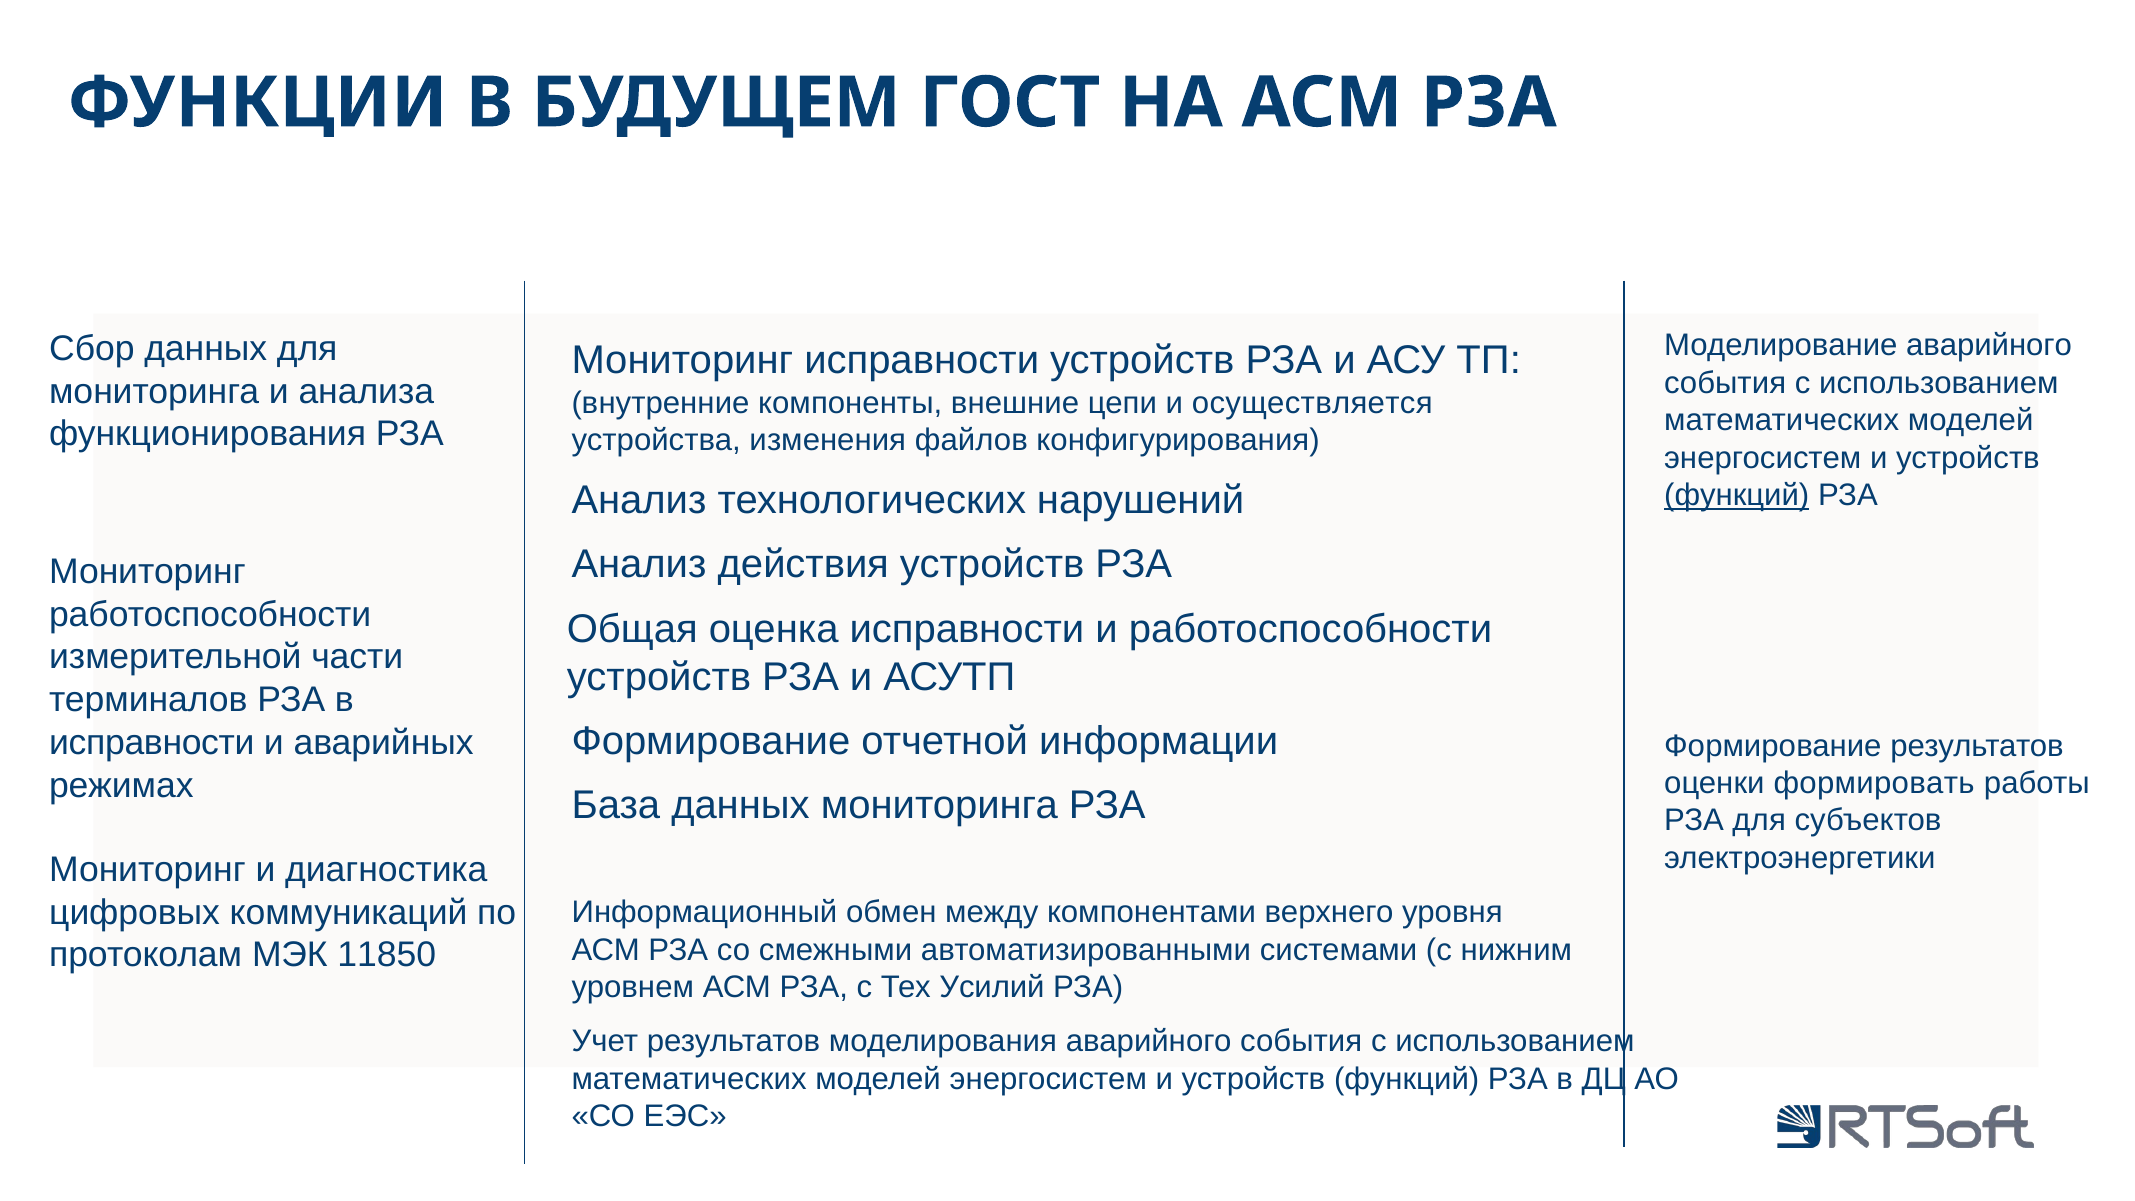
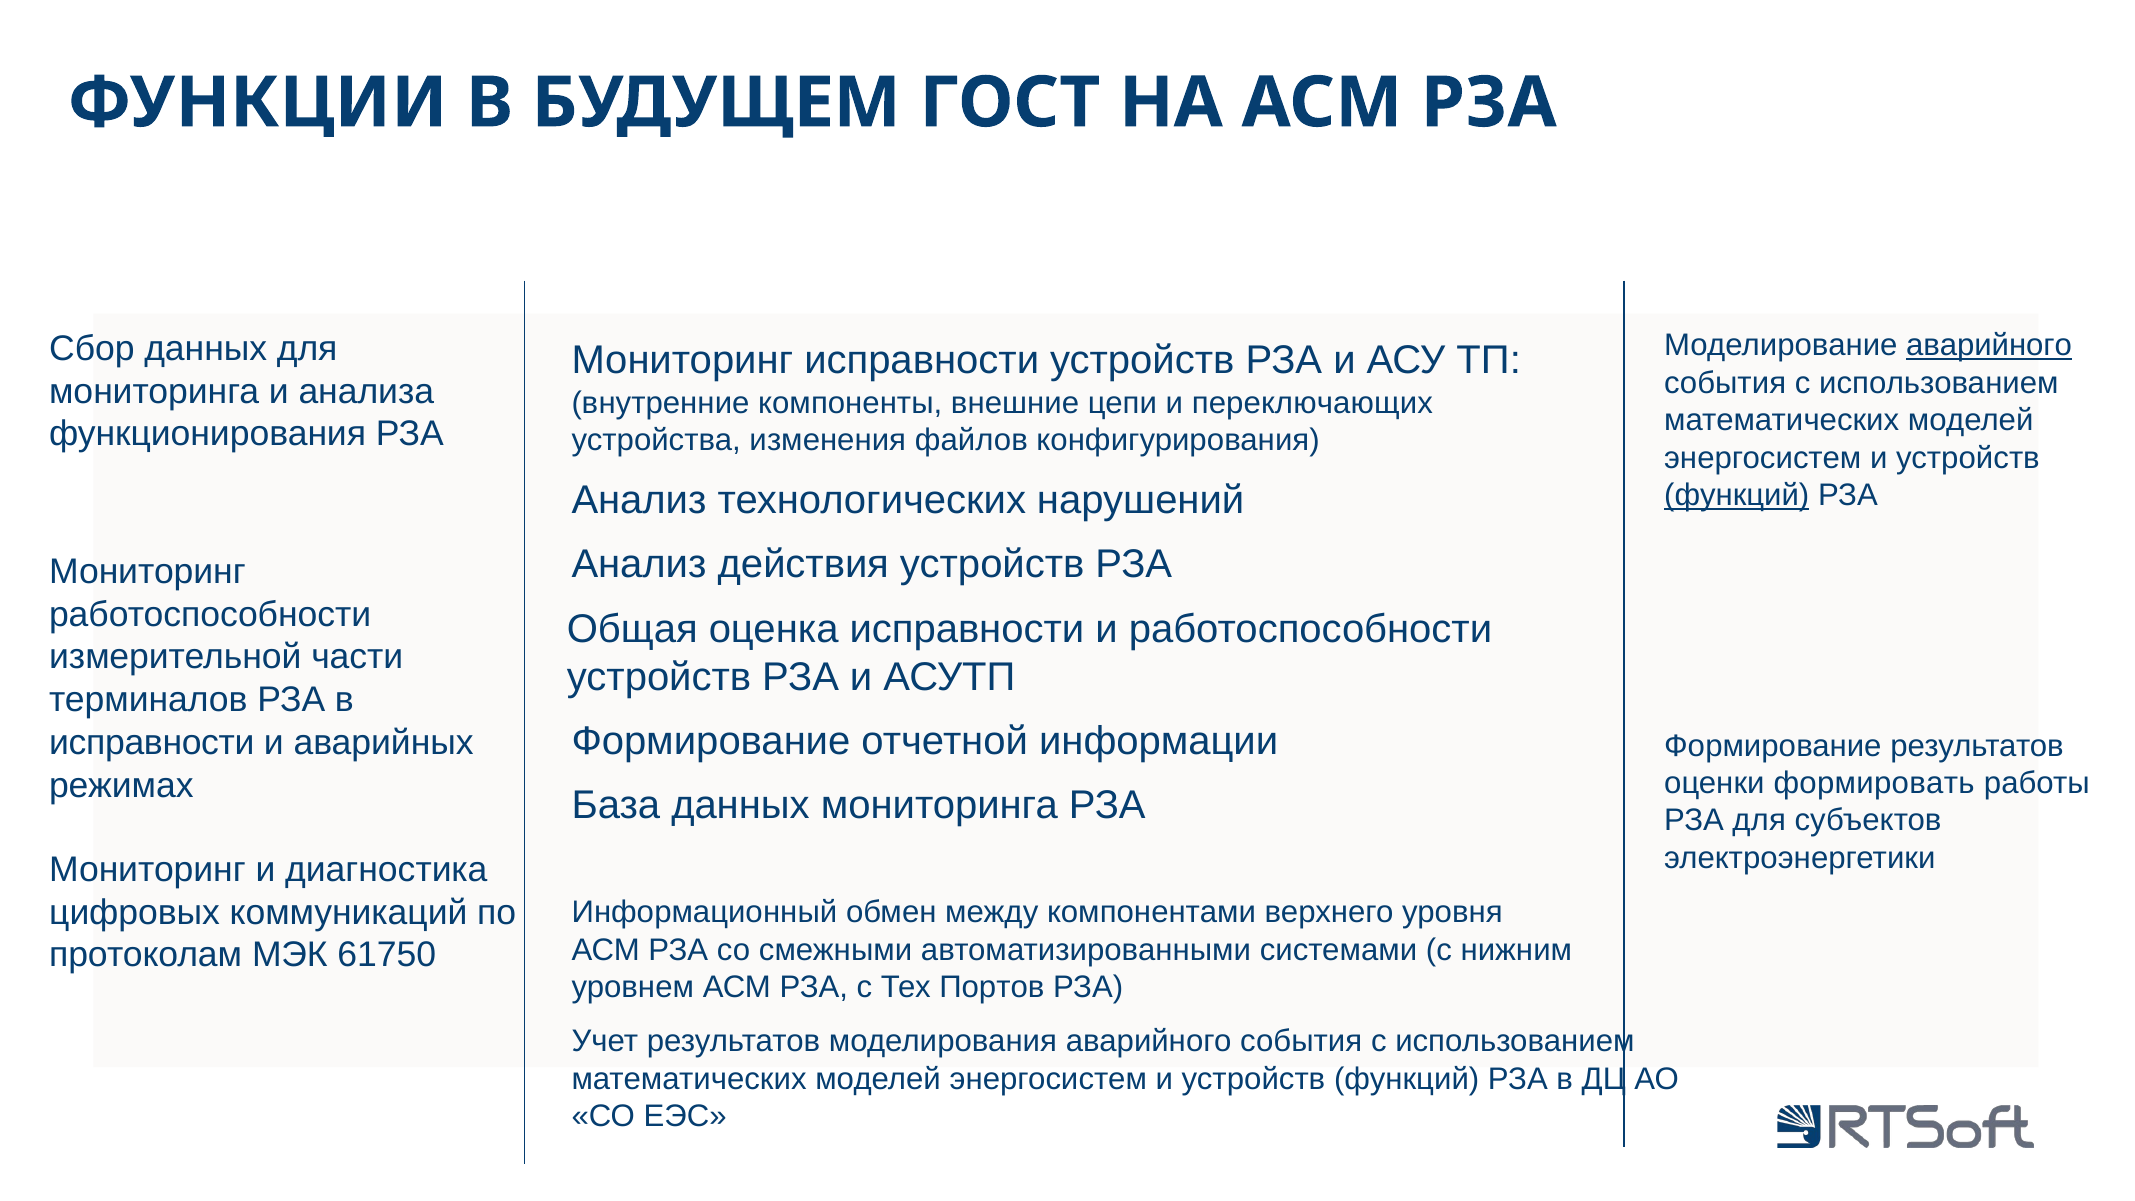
аварийного underline: none -> present (1989, 346)
осуществляется: осуществляется -> переключающих (1312, 403)
11850: 11850 -> 61750 (387, 955)
Усилий: Усилий -> Портов (992, 987)
